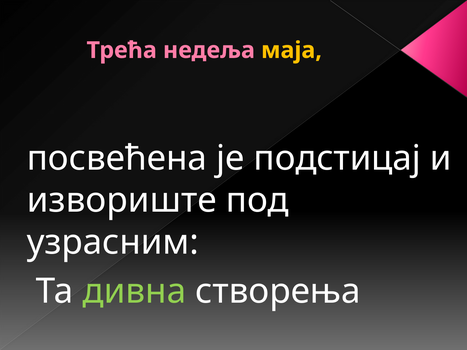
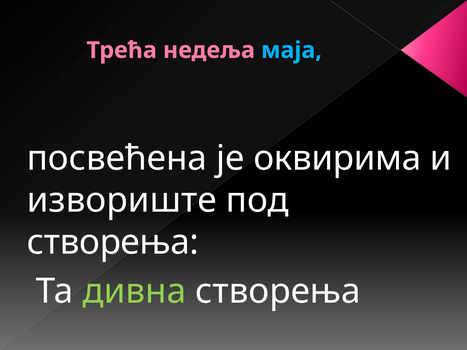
маја colour: yellow -> light blue (291, 50)
подстицај: подстицај -> оквирима (337, 158)
узрасним: узрасним -> створења (113, 242)
